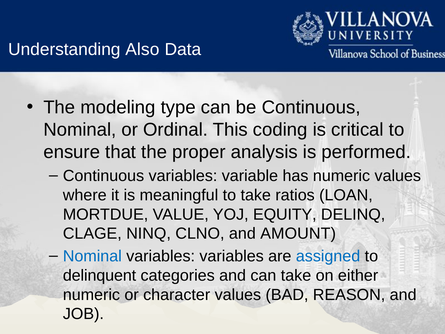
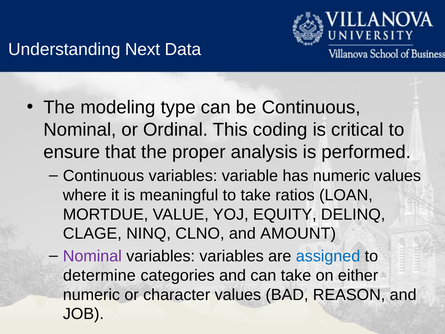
Also: Also -> Next (143, 49)
Nominal colour: blue -> purple (92, 256)
delinquent: delinquent -> determine (99, 275)
